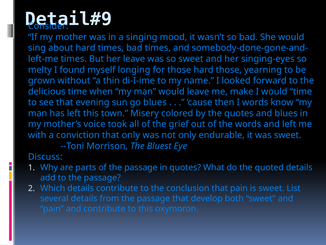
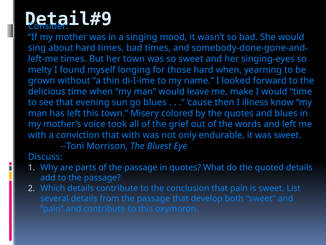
her leave: leave -> town (134, 59)
hard those: those -> when (229, 70)
I words: words -> illness (255, 102)
that only: only -> with (131, 135)
